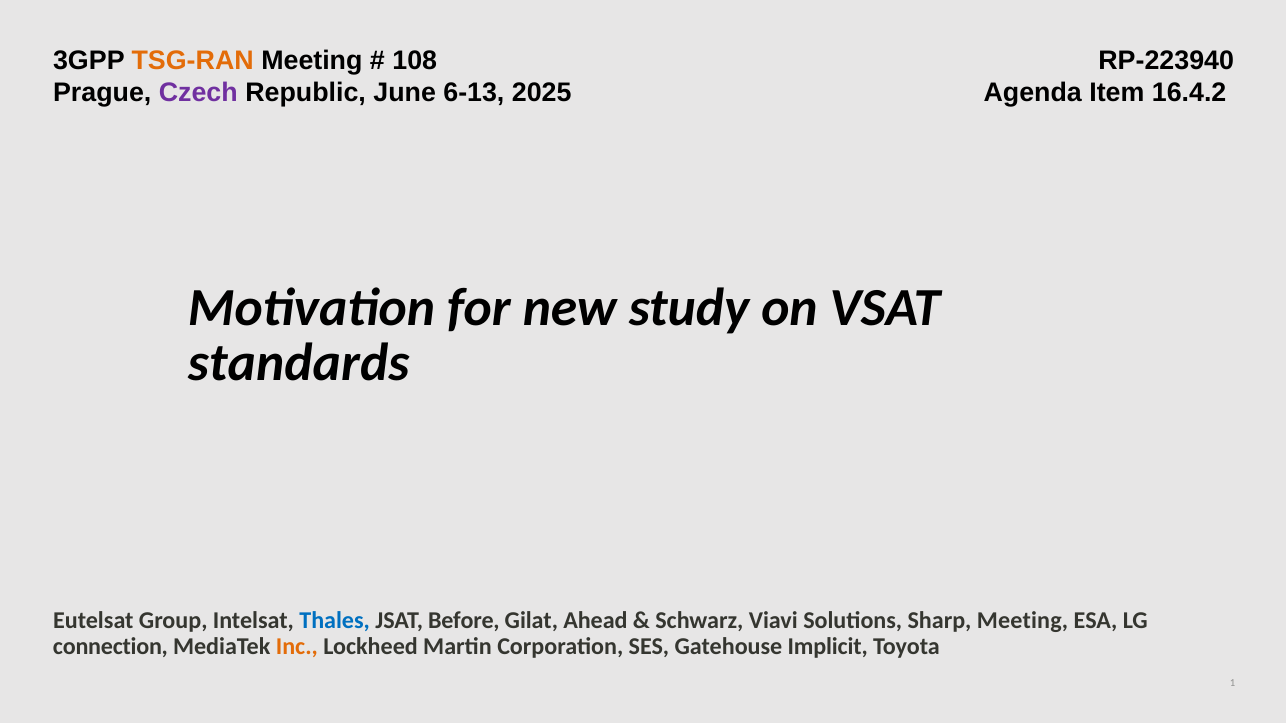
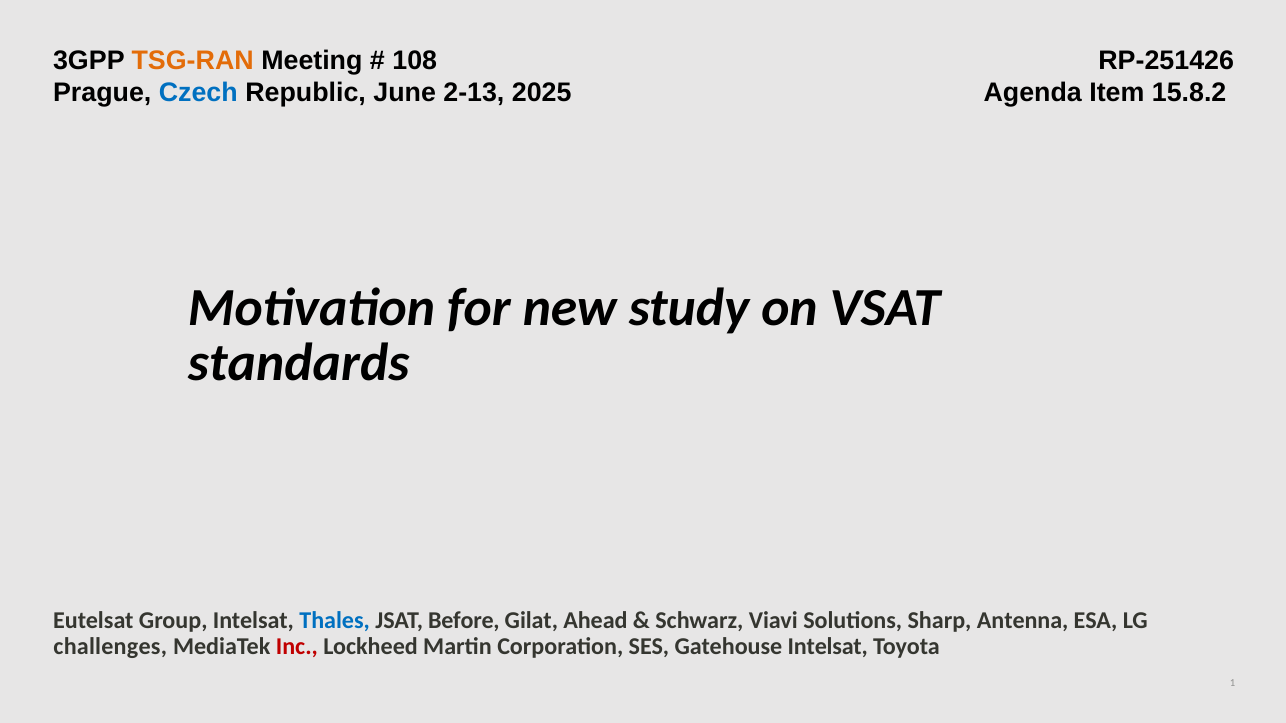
RP-223940: RP-223940 -> RP-251426 (1166, 60)
Czech colour: purple -> blue (198, 93)
6-13: 6-13 -> 2-13 (474, 93)
16.4.2: 16.4.2 -> 15.8.2 (1189, 93)
Sharp Meeting: Meeting -> Antenna (1023, 621)
connection: connection -> challenges (110, 647)
Inc colour: orange -> red (297, 647)
Gatehouse Implicit: Implicit -> Intelsat (828, 647)
